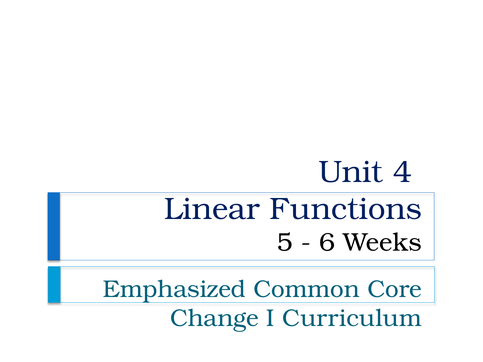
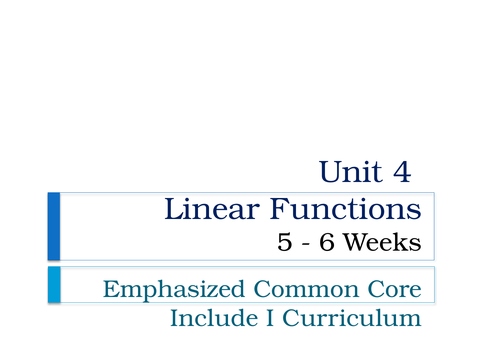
Change: Change -> Include (214, 318)
